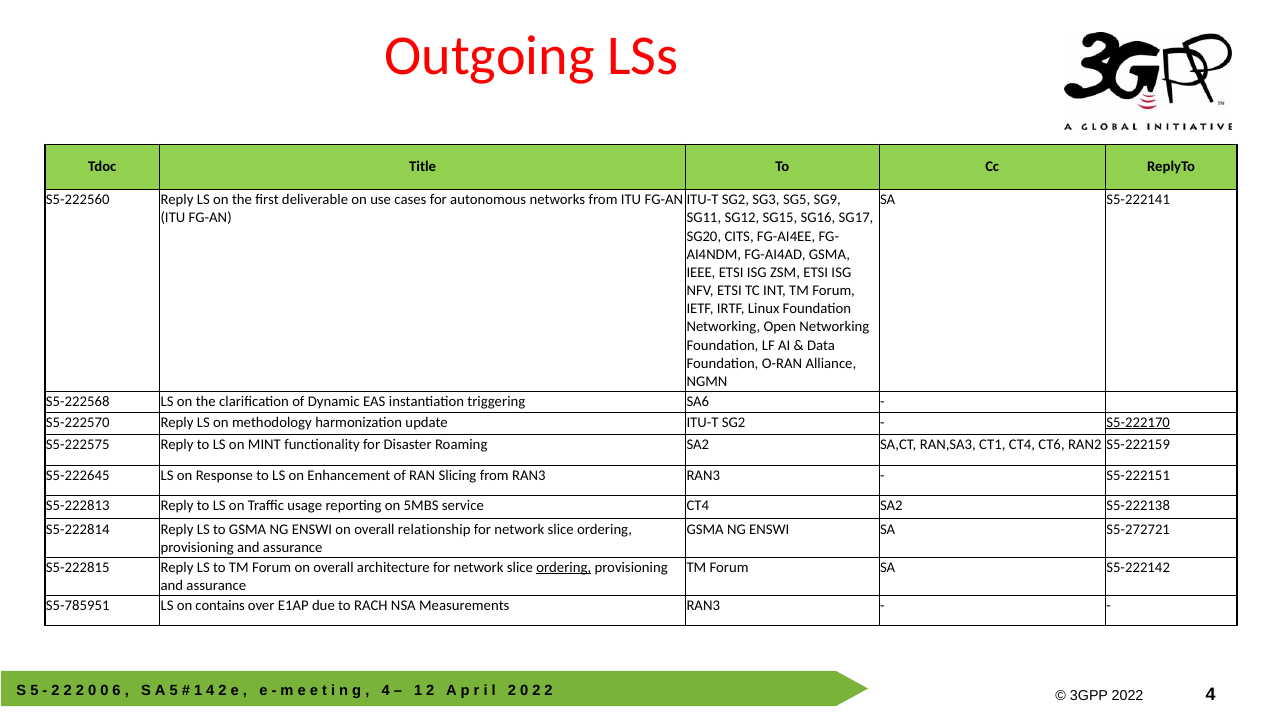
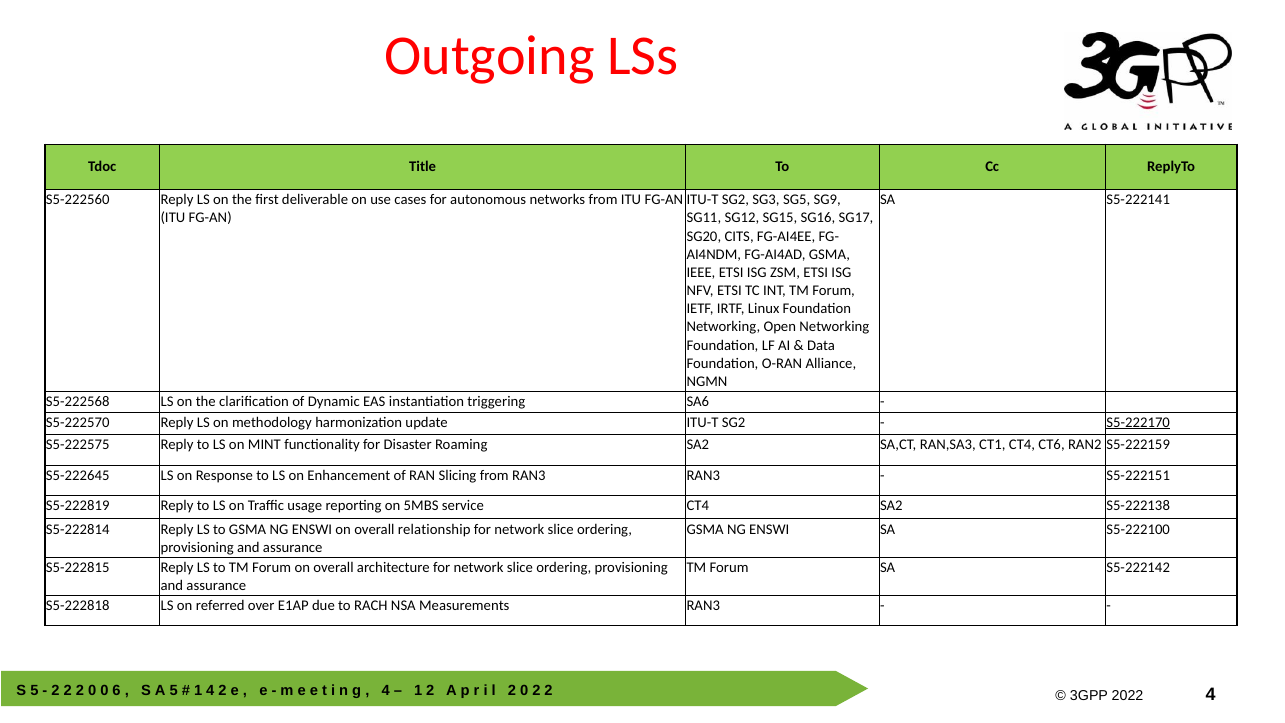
S5-222813: S5-222813 -> S5-222819 (78, 506)
S5-272721: S5-272721 -> S5-222100 (1138, 529)
ordering underline: present -> none (564, 567)
S5-785951: S5-785951 -> S5-222818 (78, 606)
contains: contains -> referred (220, 606)
